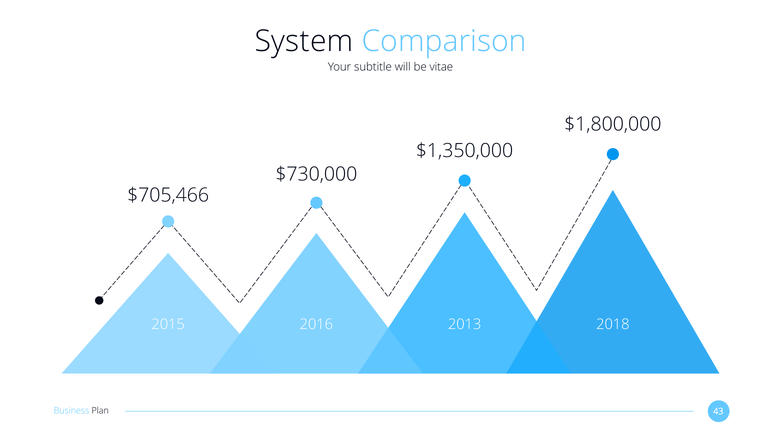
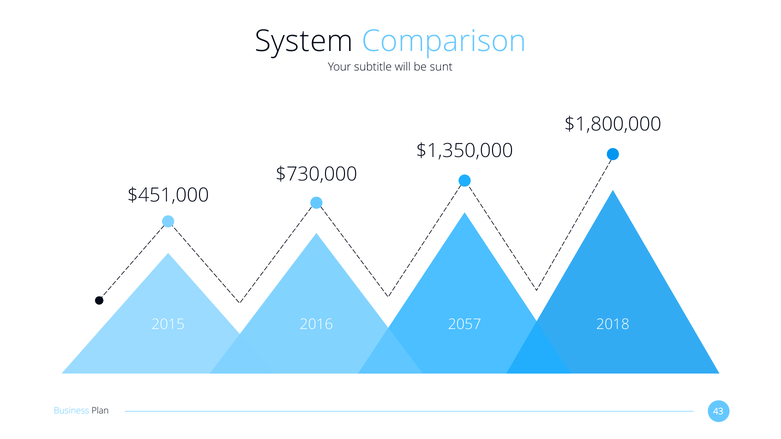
vitae: vitae -> sunt (441, 67)
$705,466: $705,466 -> $451,000 (168, 195)
2013: 2013 -> 2057 (465, 325)
